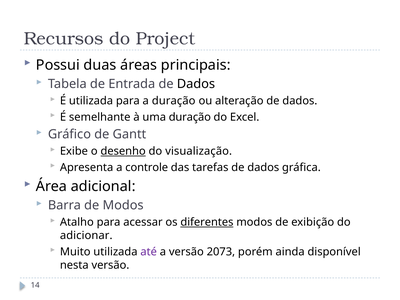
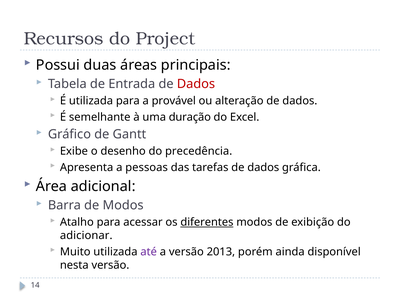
Dados colour: black -> red (196, 84)
a duração: duração -> provável (174, 101)
desenho underline: present -> none (123, 151)
visualização: visualização -> precedência (199, 151)
controle: controle -> pessoas (147, 167)
2073: 2073 -> 2013 (221, 252)
